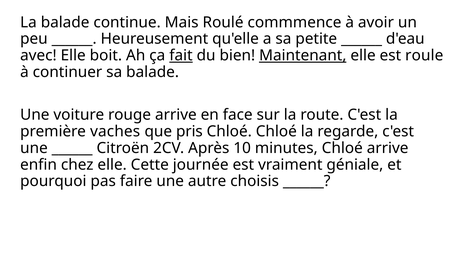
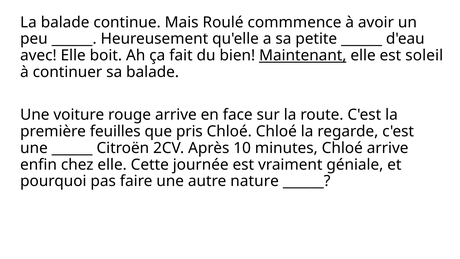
fait underline: present -> none (181, 55)
roule: roule -> soleil (424, 55)
vaches: vaches -> feuilles (115, 131)
choisis: choisis -> nature (255, 181)
